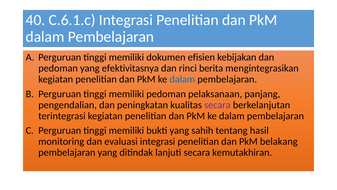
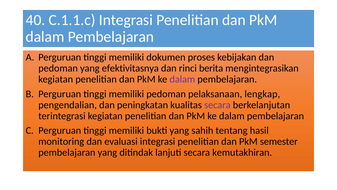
C.6.1.c: C.6.1.c -> C.1.1.c (72, 20)
efisien: efisien -> proses (201, 57)
dalam colour: blue -> purple (182, 79)
panjang: panjang -> lengkap (262, 94)
belakang: belakang -> semester (279, 141)
